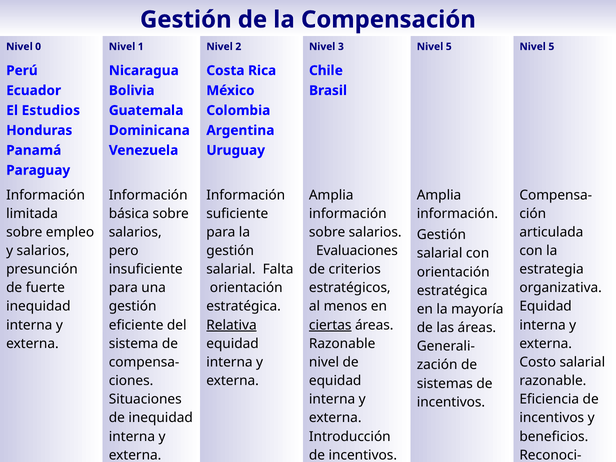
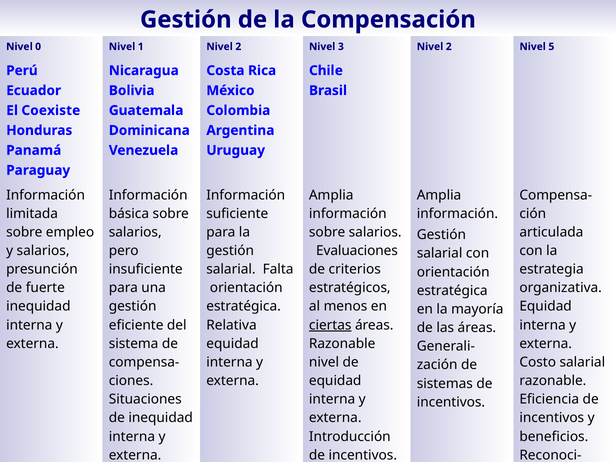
3 Nivel 5: 5 -> 2 (449, 47)
Estudios: Estudios -> Coexiste (51, 110)
Relativa underline: present -> none (232, 325)
